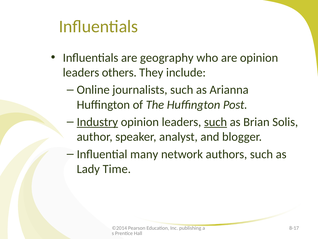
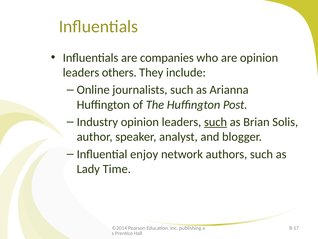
geography: geography -> companies (167, 58)
Industry underline: present -> none (97, 122)
many: many -> enjoy (144, 154)
